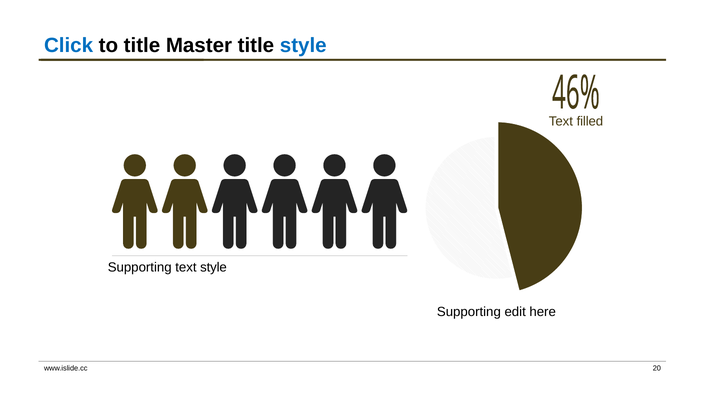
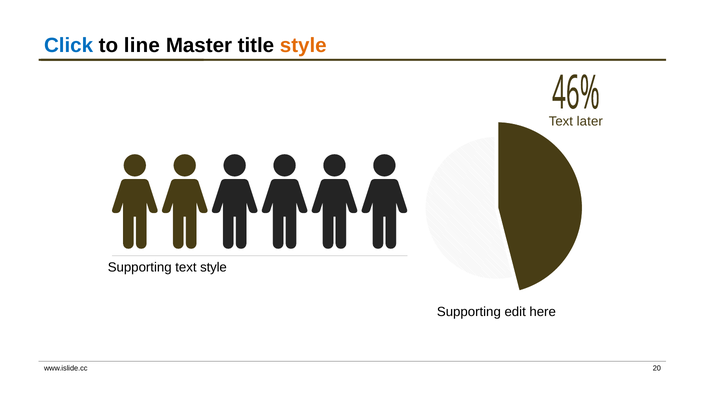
to title: title -> line (142, 46)
style colour: blue -> orange (303, 46)
filled: filled -> later (590, 121)
